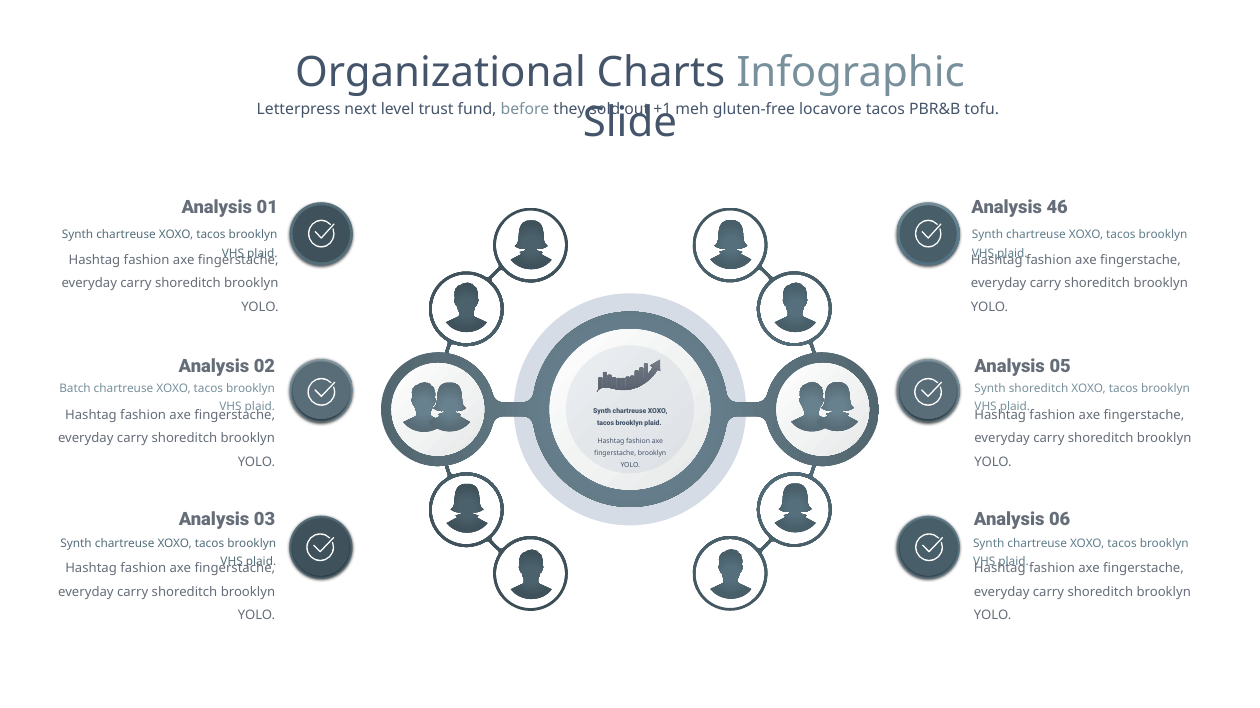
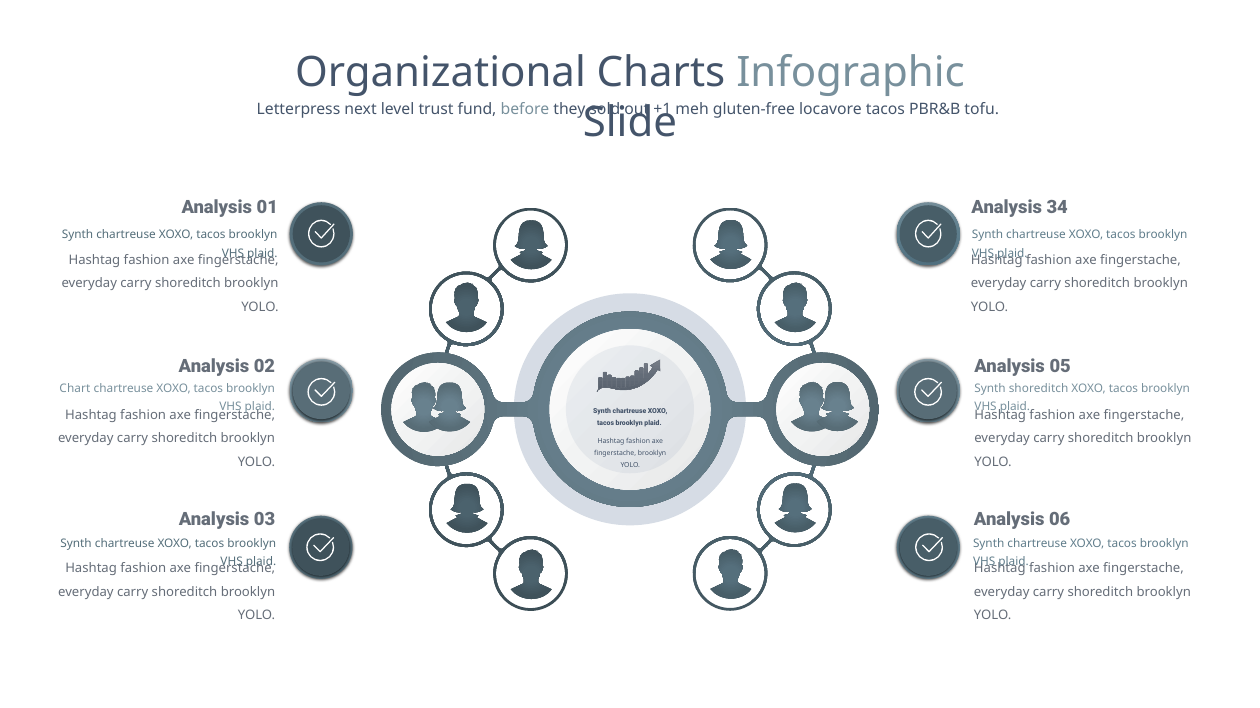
46: 46 -> 34 (1057, 208)
Batch: Batch -> Chart (75, 389)
